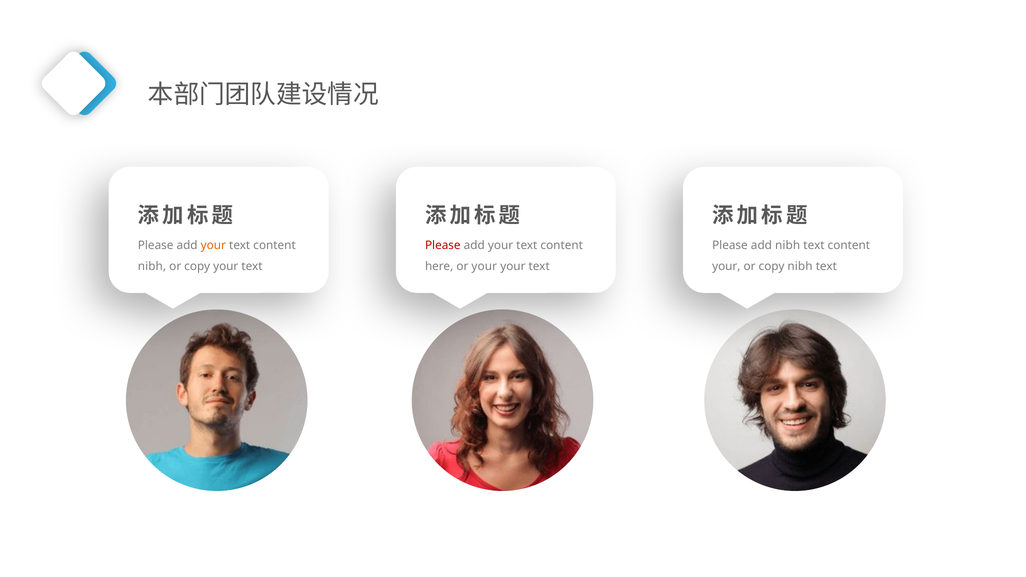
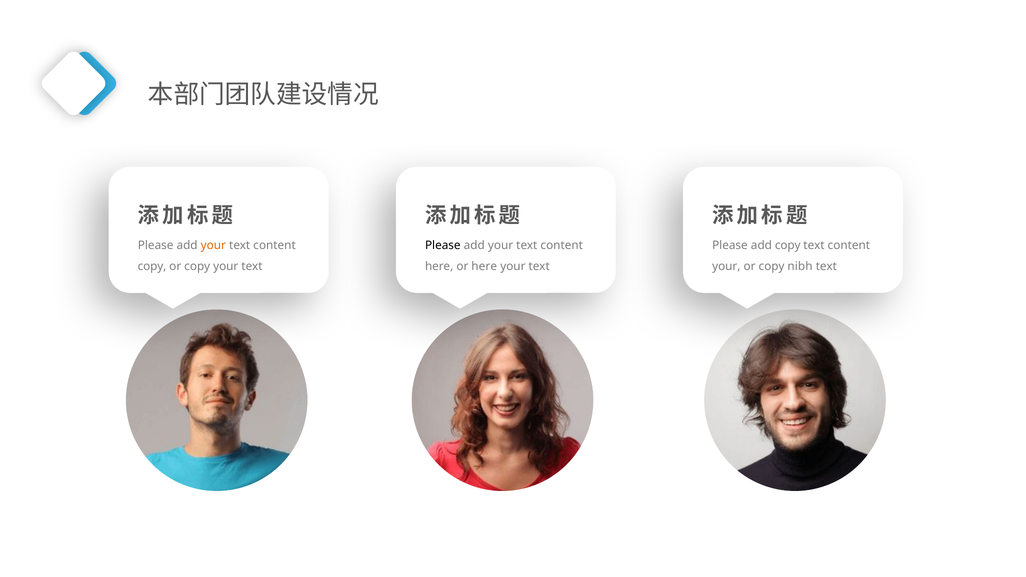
Please colour: red -> black (443, 245)
add nibh: nibh -> copy (788, 245)
nibh: nibh -> copy (152, 267)
or your: your -> here (484, 267)
